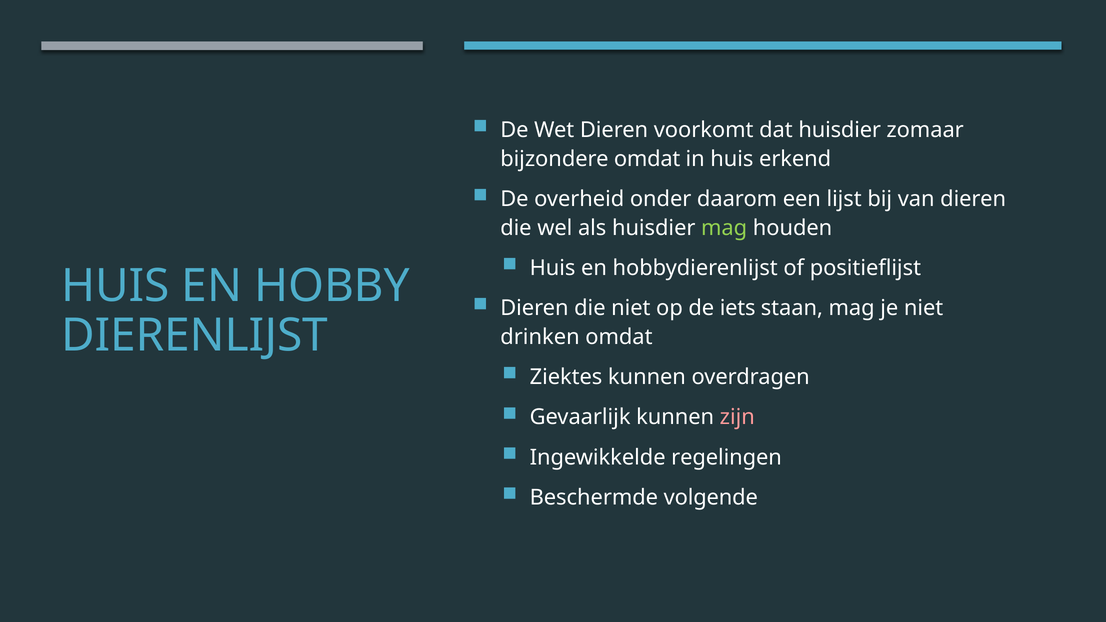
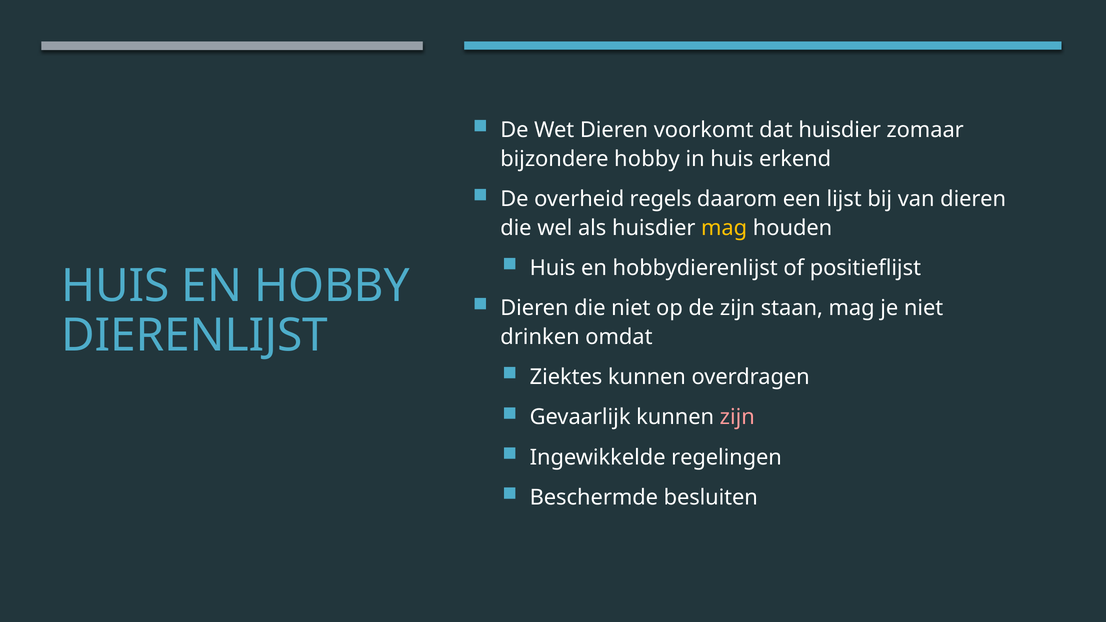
bijzondere omdat: omdat -> hobby (647, 159)
onder: onder -> regels (661, 199)
mag colour: light green -> yellow (724, 228)
de iets: iets -> zijn (738, 308)
volgende: volgende -> besluiten (711, 498)
